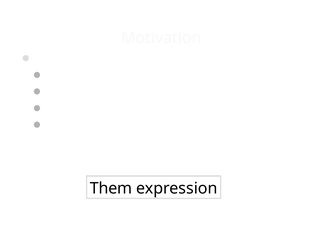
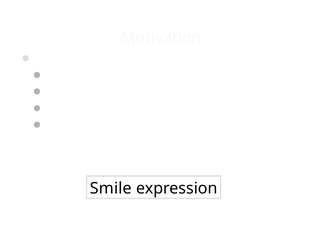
Them: Them -> Smile (111, 188)
